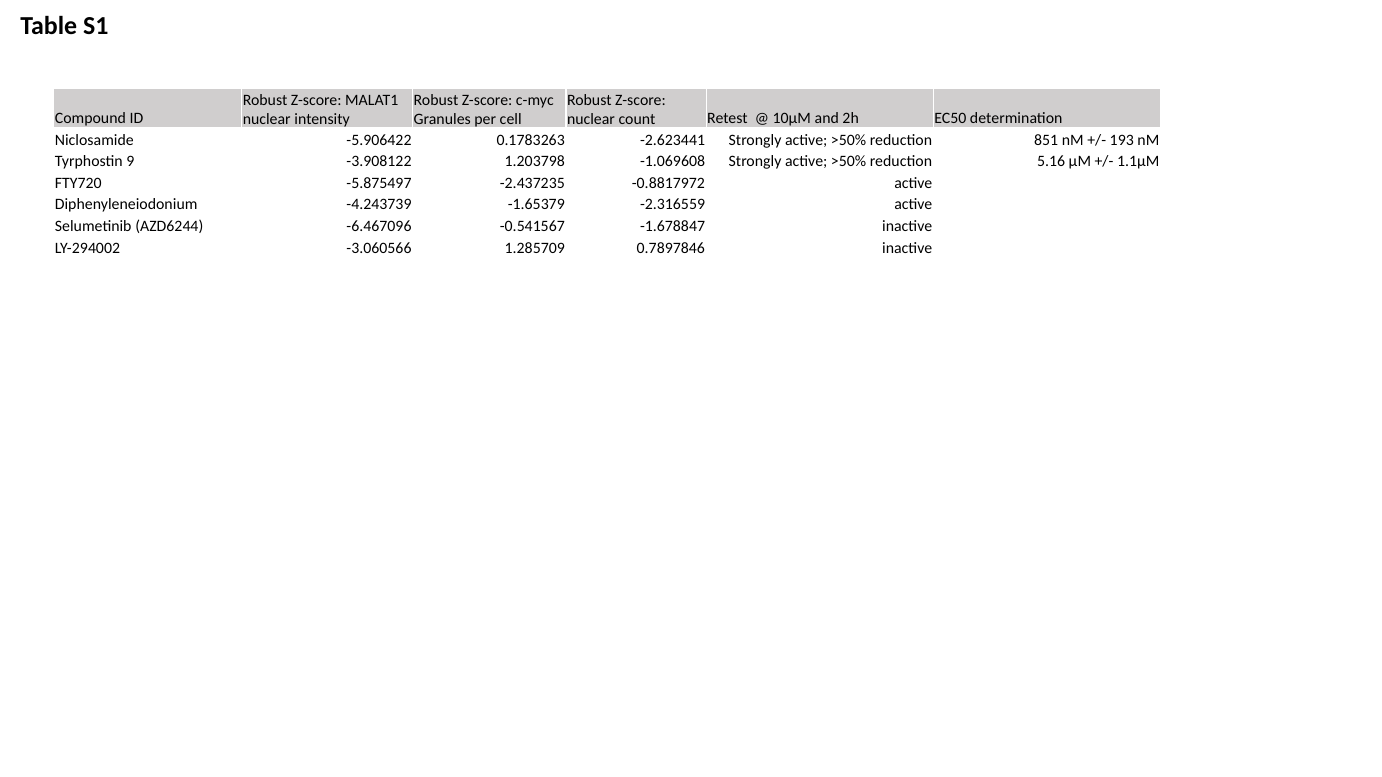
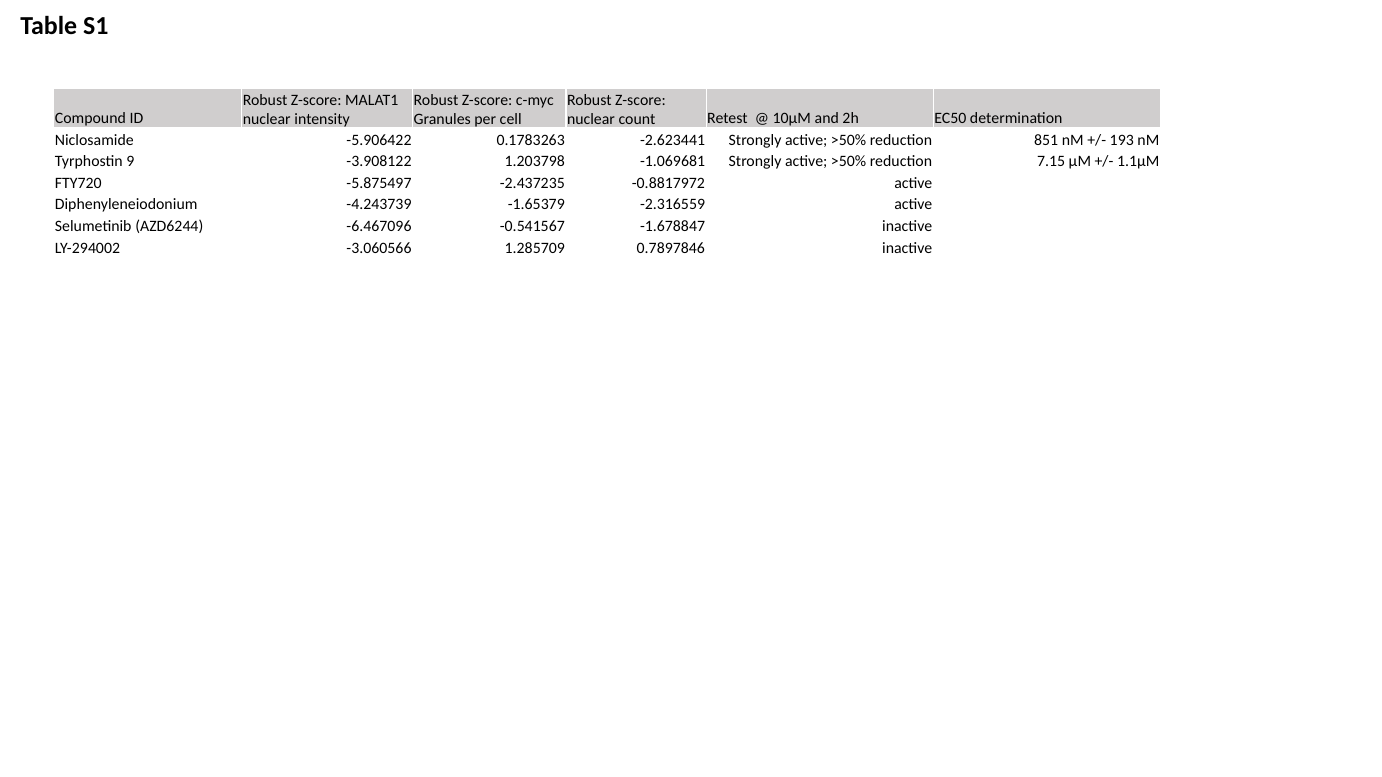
-1.069608: -1.069608 -> -1.069681 (673, 162)
5.16: 5.16 -> 7.15 (1051, 162)
